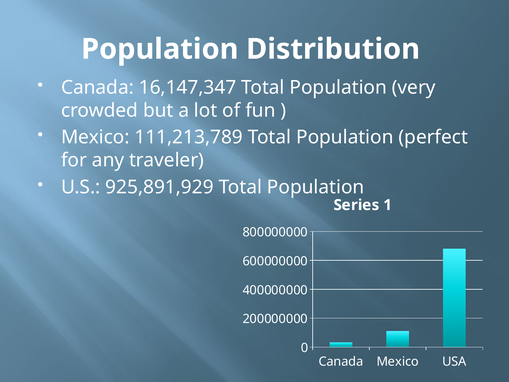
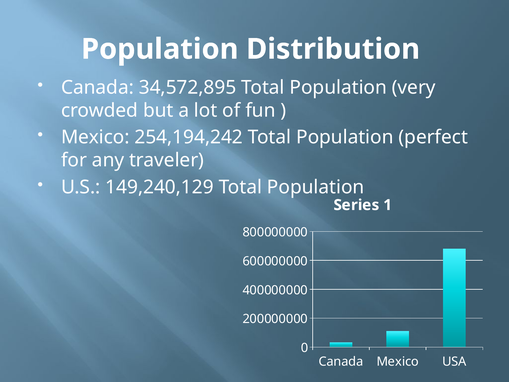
16,147,347: 16,147,347 -> 34,572,895 (188, 87)
111,213,789: 111,213,789 -> 254,194,242 (189, 137)
925,891,929: 925,891,929 -> 149,240,129 (160, 187)
